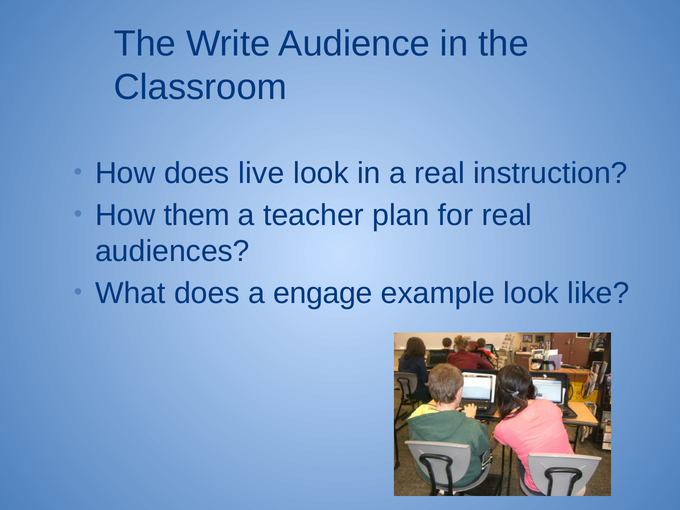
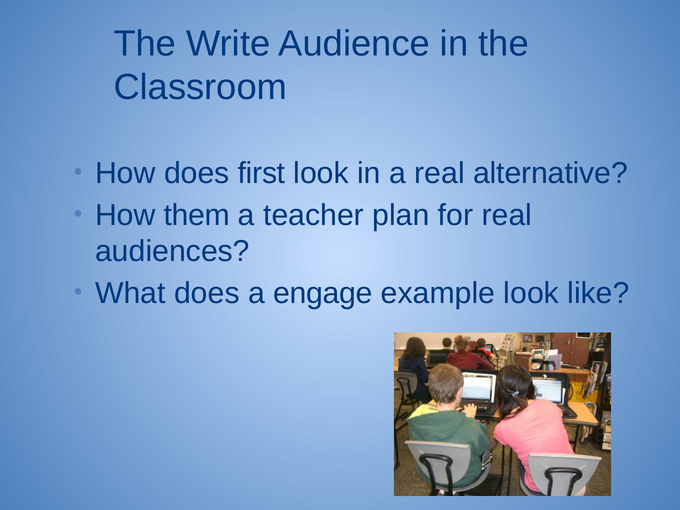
live: live -> first (262, 173)
instruction: instruction -> alternative (551, 173)
